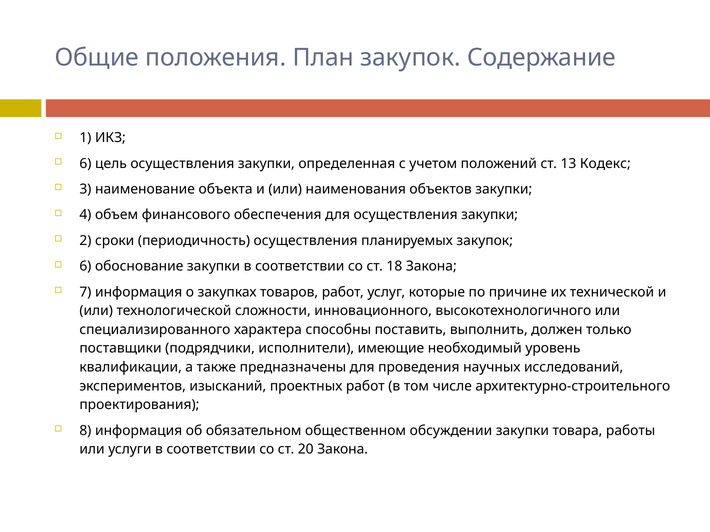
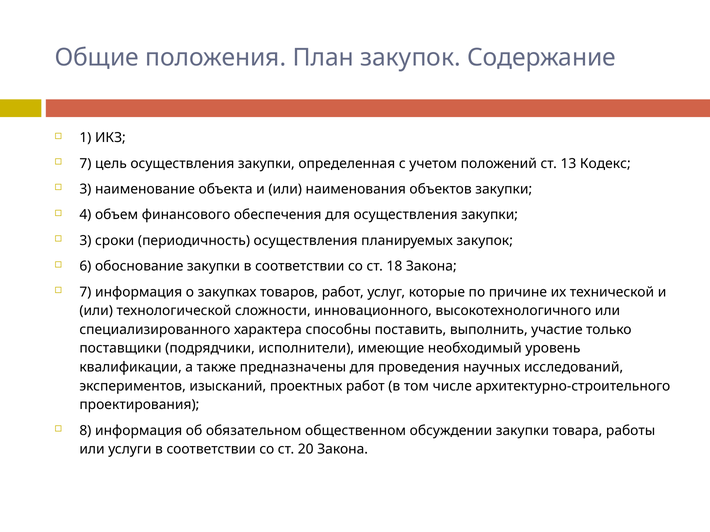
6: 6 -> 7 (85, 164)
2: 2 -> 3 (85, 241)
должен: должен -> участие (557, 330)
